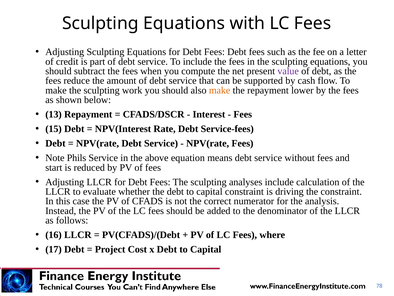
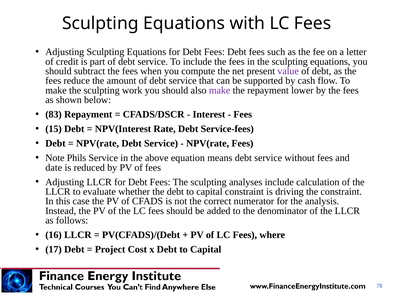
make colour: orange -> purple (220, 90)
13: 13 -> 83 (54, 114)
start: start -> date (54, 167)
